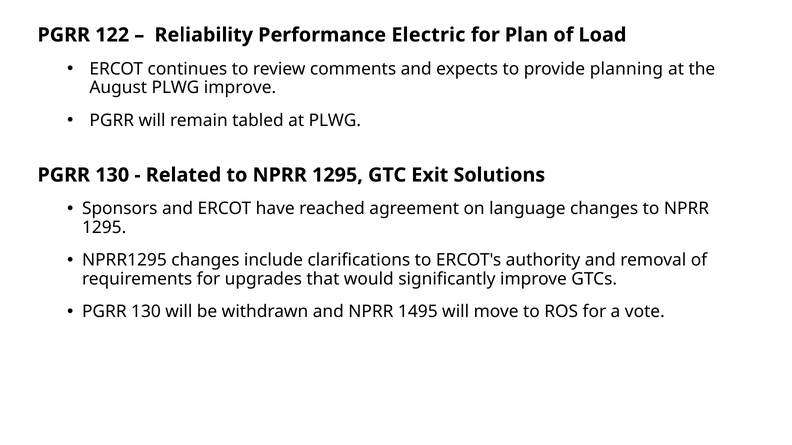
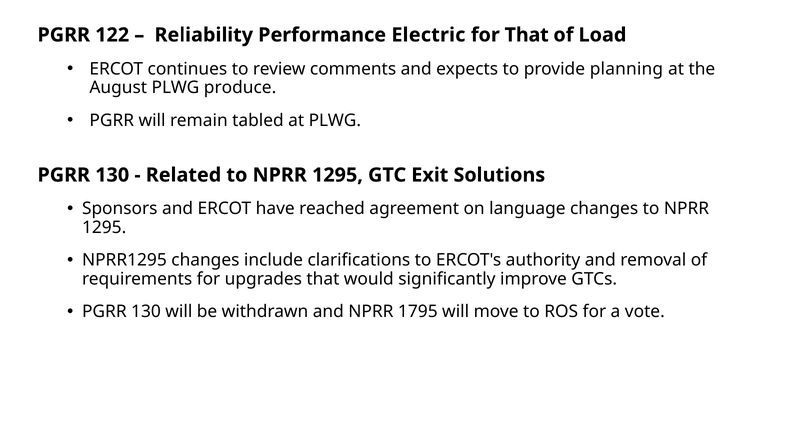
for Plan: Plan -> That (527, 35)
PLWG improve: improve -> produce (240, 88)
1495: 1495 -> 1795 (418, 312)
